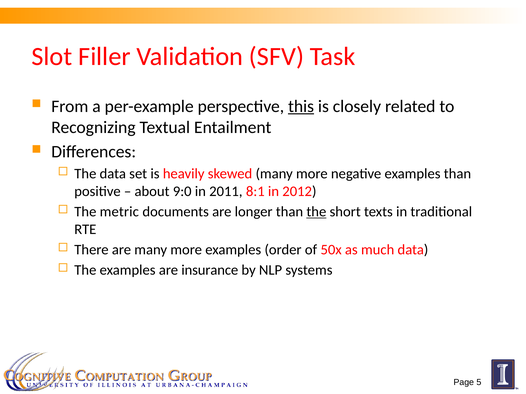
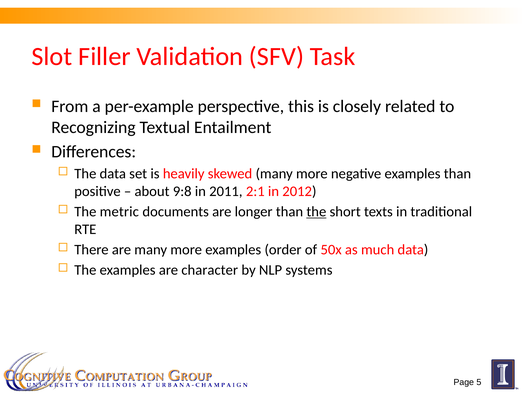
this underline: present -> none (301, 106)
9:0: 9:0 -> 9:8 (182, 192)
8:1: 8:1 -> 2:1 (255, 192)
insurance: insurance -> character (210, 270)
